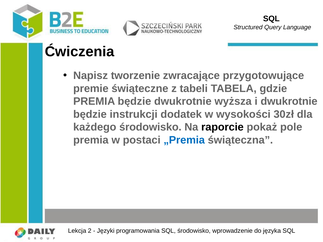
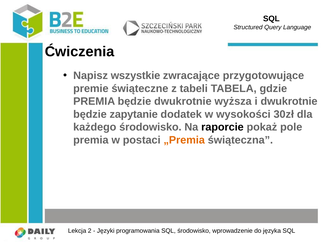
tworzenie: tworzenie -> wszystkie (135, 76)
instrukcji: instrukcji -> zapytanie (134, 114)
„Premia colour: blue -> orange (184, 140)
